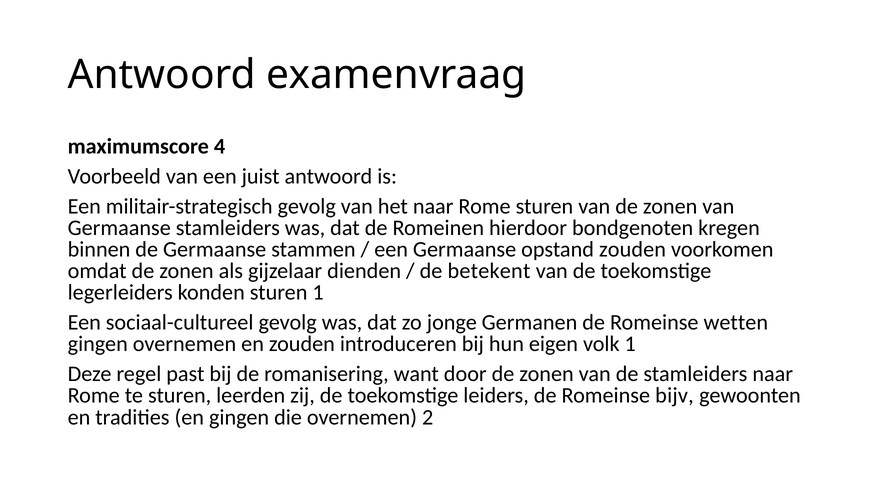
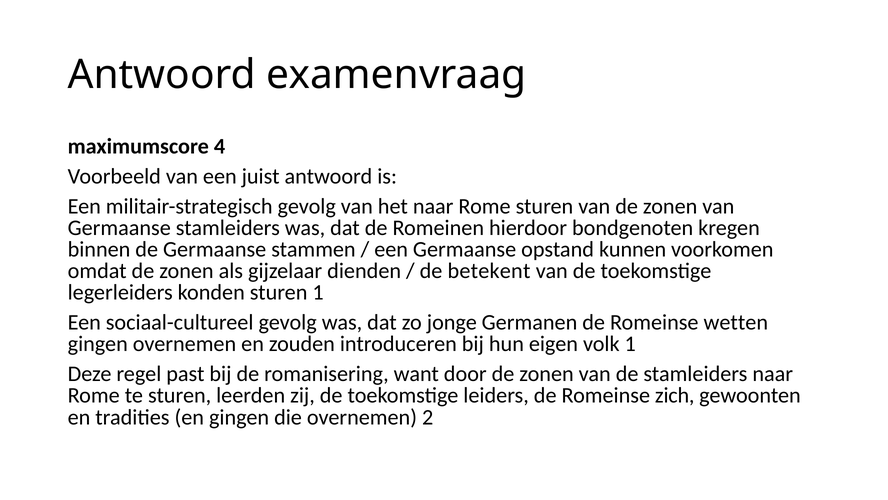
opstand zouden: zouden -> kunnen (633, 249)
bijv: bijv -> zich (675, 395)
